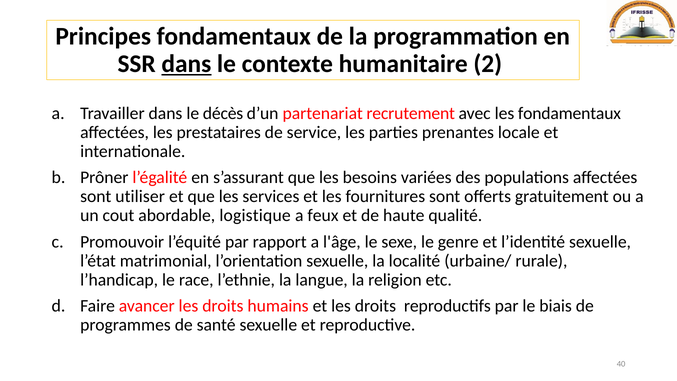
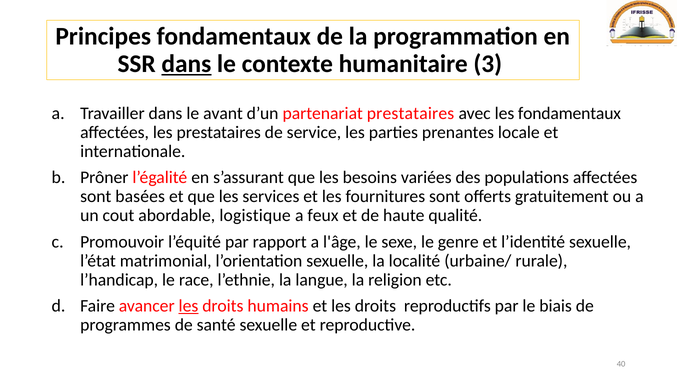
2: 2 -> 3 (488, 64)
décès: décès -> avant (223, 113)
partenariat recrutement: recrutement -> prestataires (411, 113)
utiliser: utiliser -> basées (140, 196)
les underline: none -> present (188, 306)
